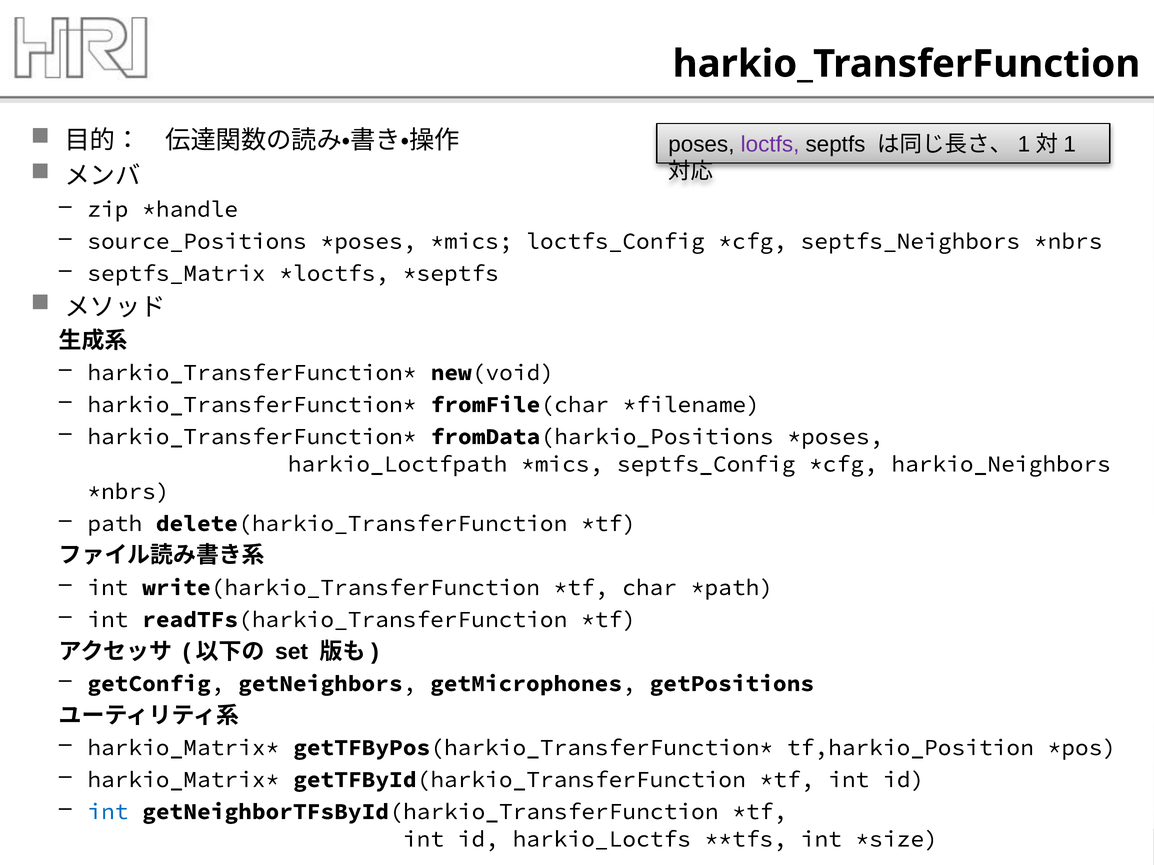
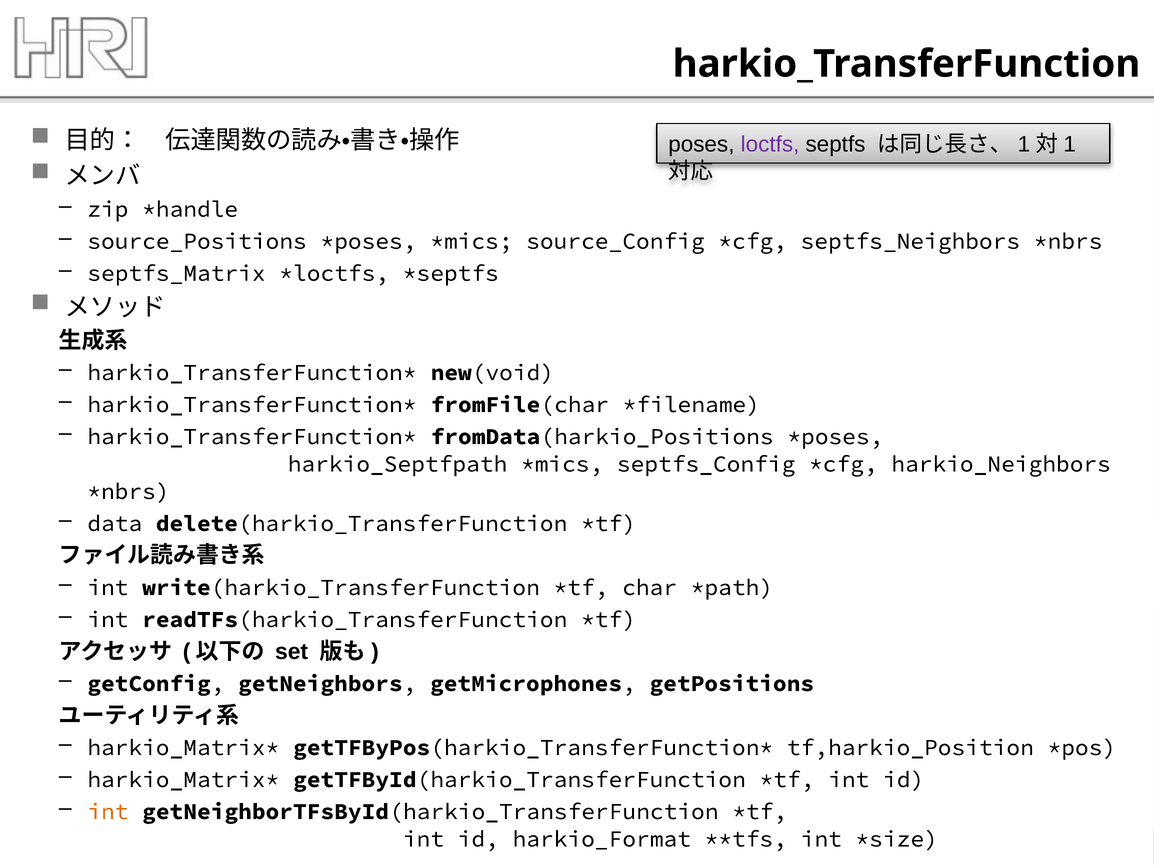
loctfs_Config: loctfs_Config -> source_Config (615, 241)
harkio_Loctfpath: harkio_Loctfpath -> harkio_Septfpath (397, 464)
path: path -> data (115, 524)
int colour: blue -> orange (108, 812)
harkio_Loctfs: harkio_Loctfs -> harkio_Format (602, 839)
